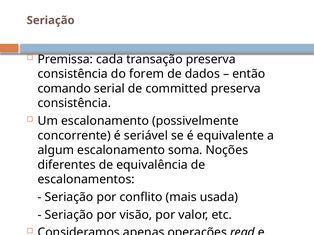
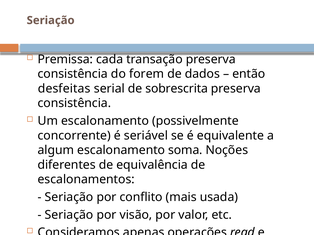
comando: comando -> desfeitas (64, 89)
committed: committed -> sobrescrita (177, 89)
